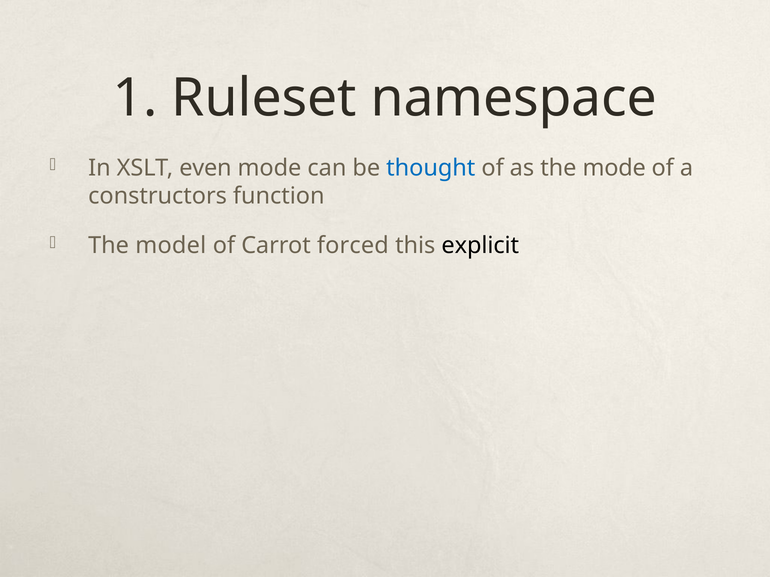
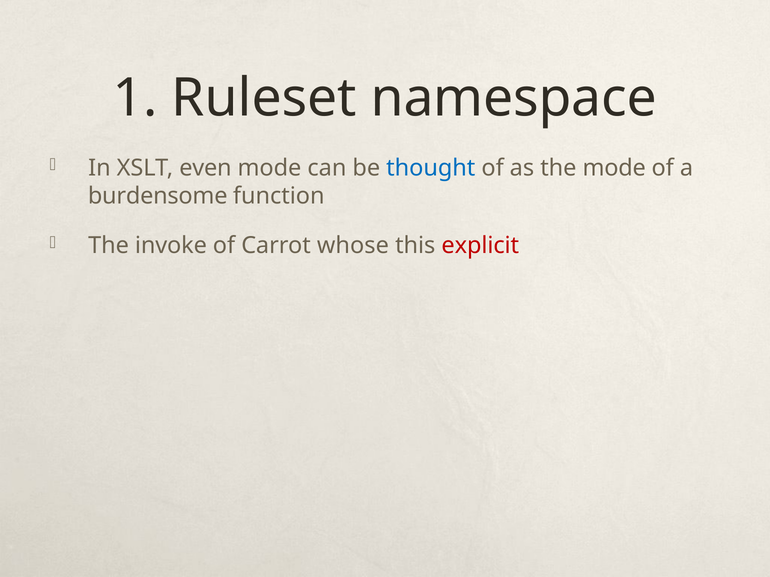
constructors: constructors -> burdensome (158, 196)
model: model -> invoke (171, 246)
forced: forced -> whose (353, 246)
explicit colour: black -> red (480, 246)
